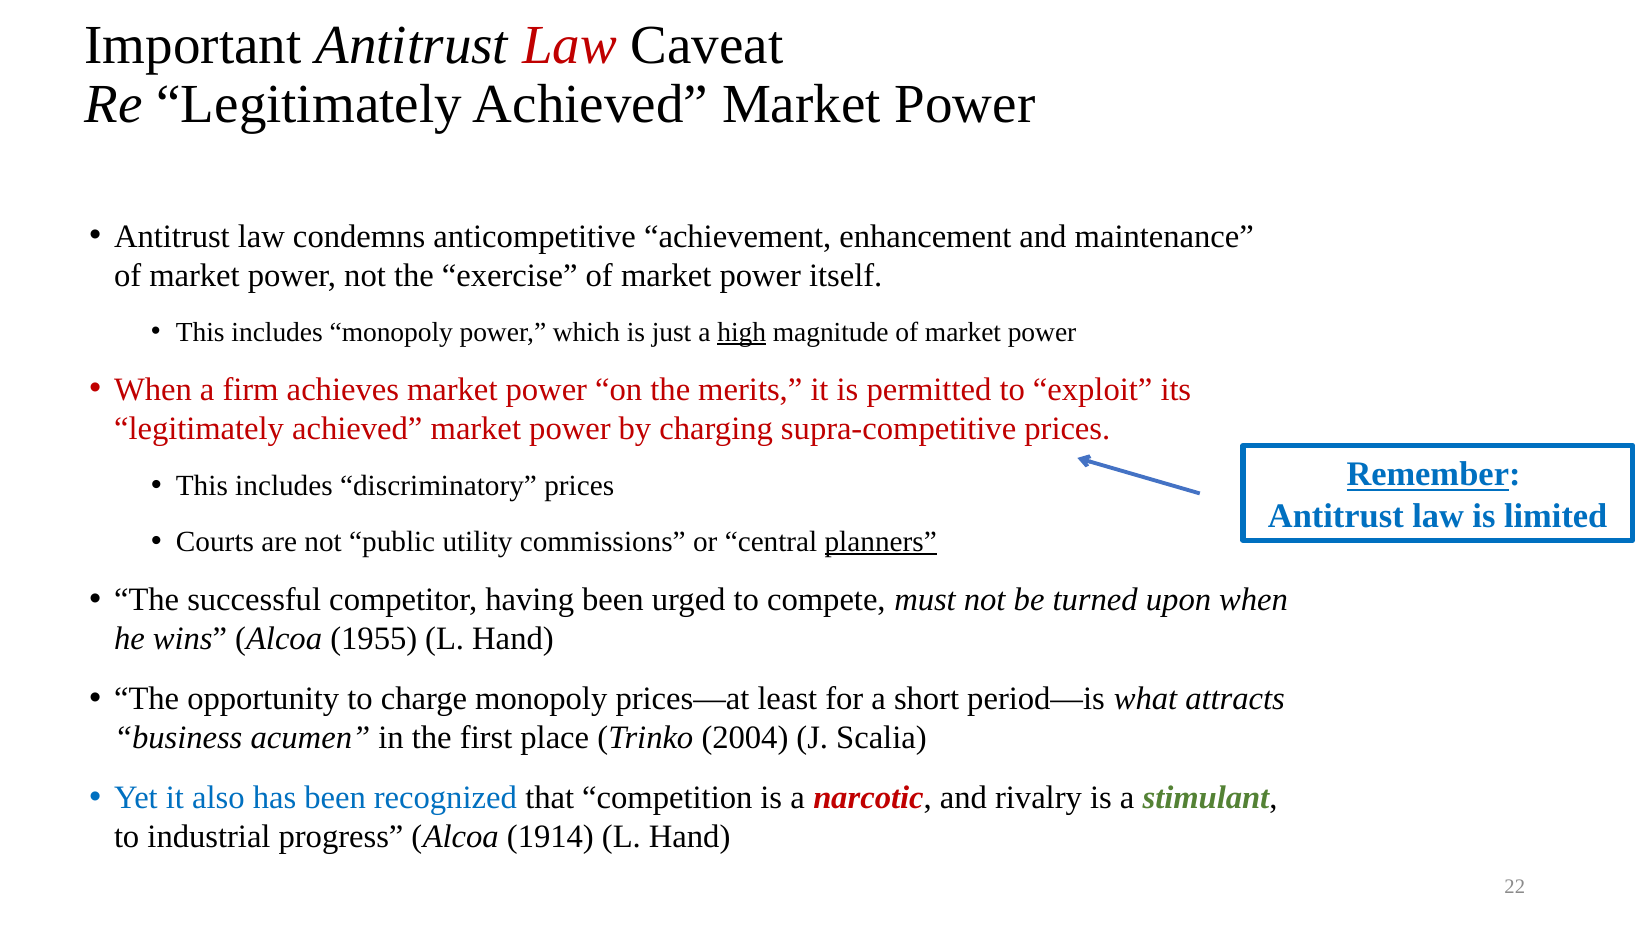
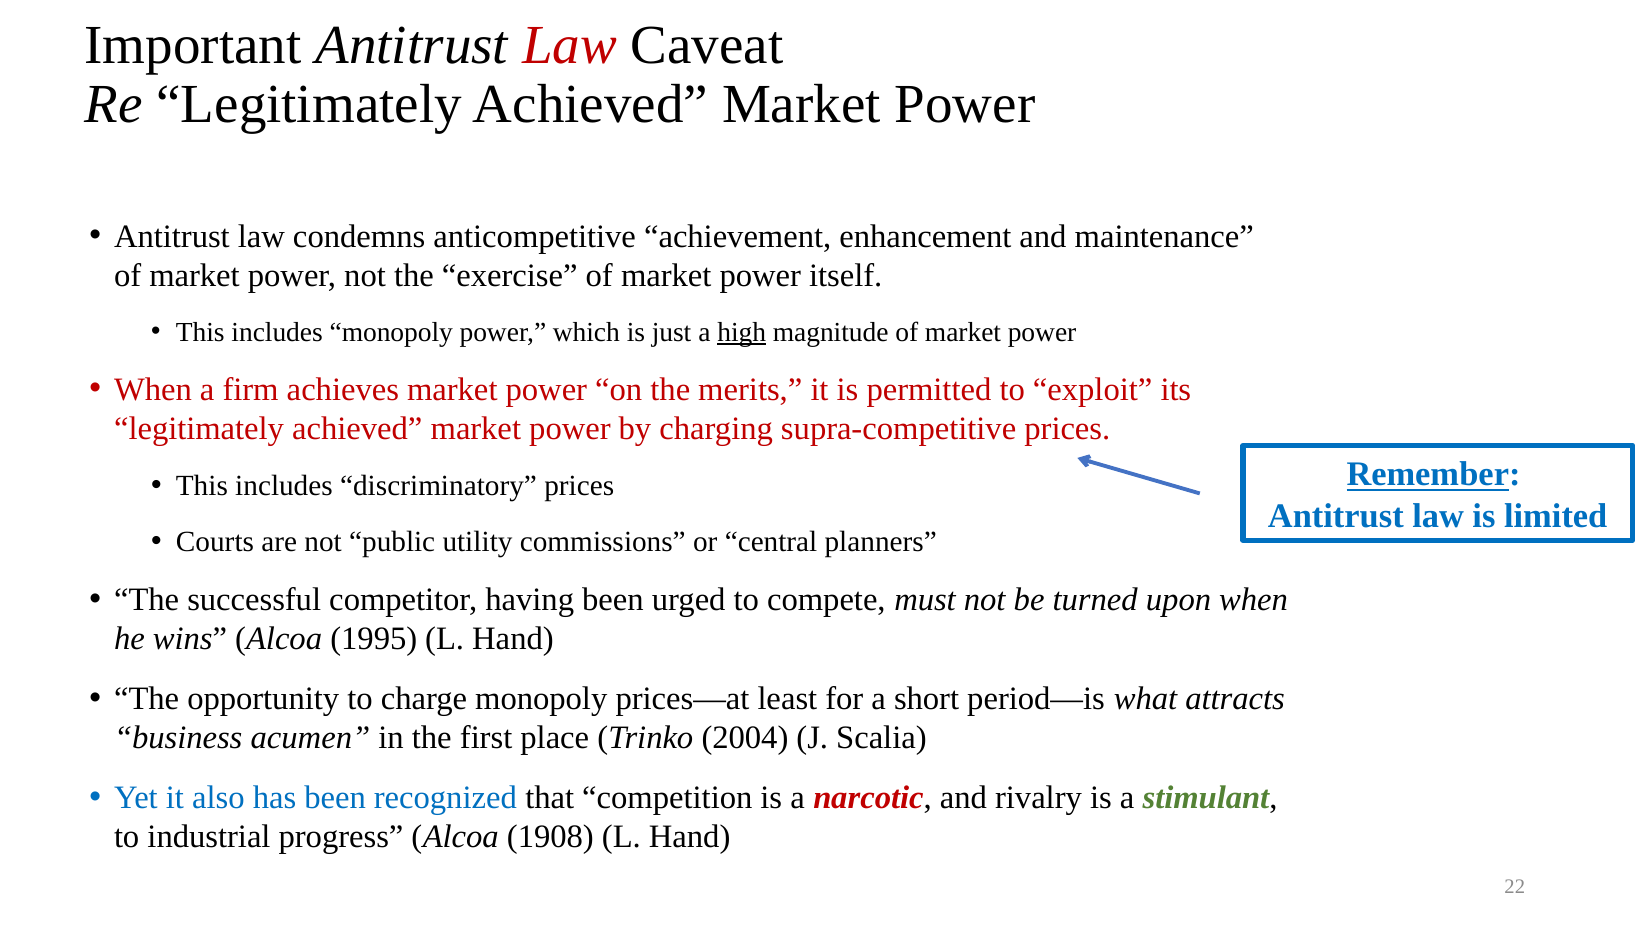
planners underline: present -> none (881, 542)
1955: 1955 -> 1995 (374, 639)
1914: 1914 -> 1908 (550, 837)
